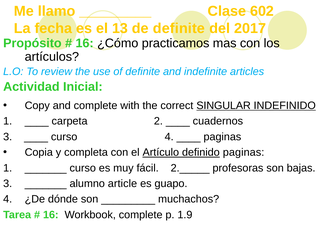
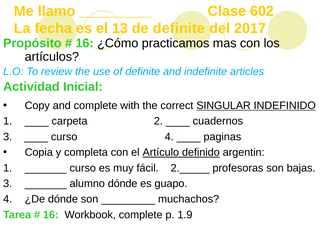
definido paginas: paginas -> argentin (244, 153)
alumno article: article -> dónde (123, 184)
